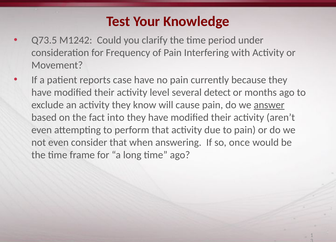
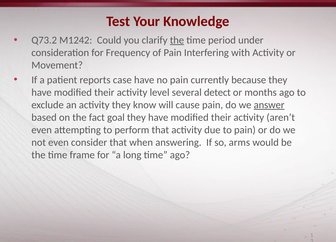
Q73.5: Q73.5 -> Q73.2 (44, 40)
the underline: none -> present (177, 40)
into: into -> goal (116, 117)
once: once -> arms (239, 143)
